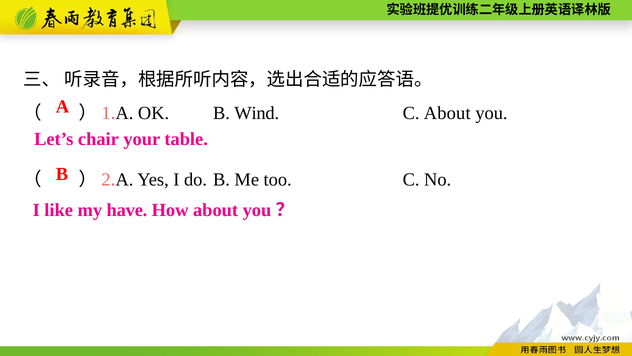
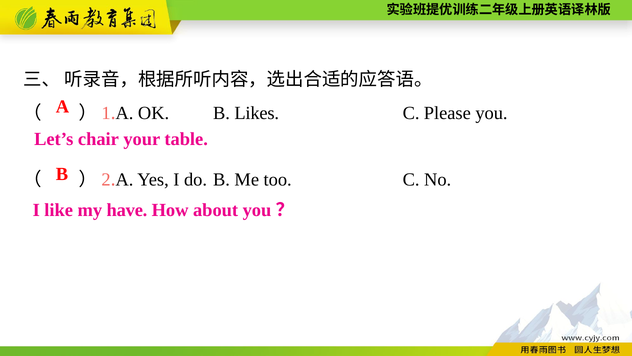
Wind: Wind -> Likes (257, 113)
C About: About -> Please (447, 113)
